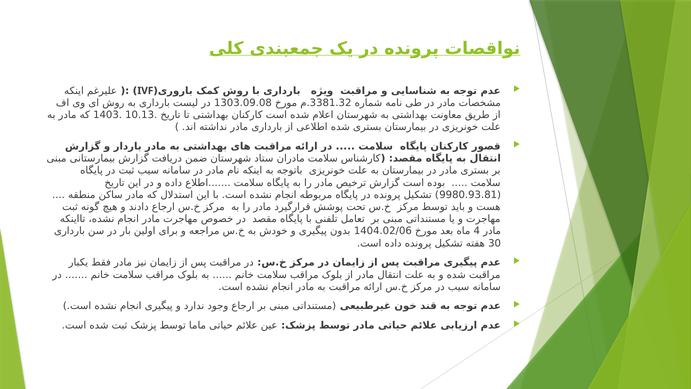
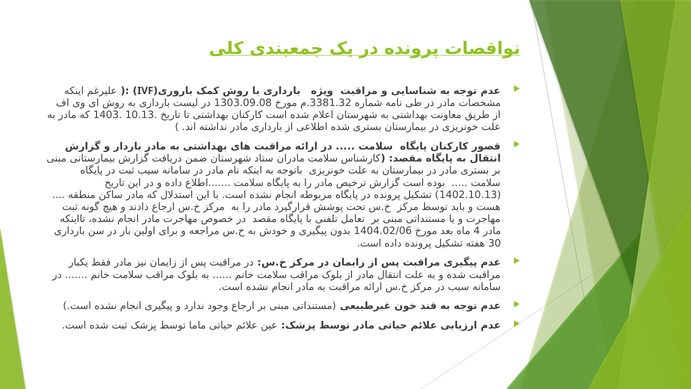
9980.93.81: 9980.93.81 -> 1402.10.13 (468, 195)
